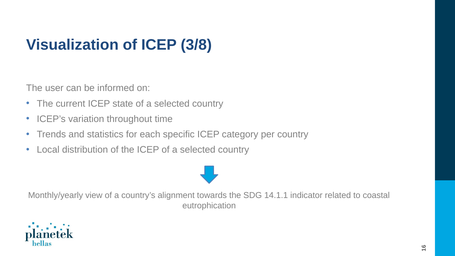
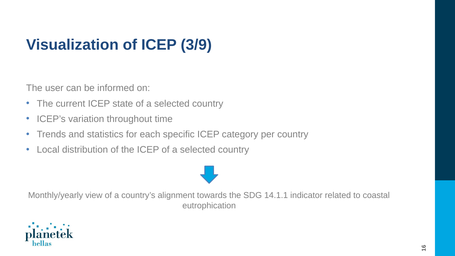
3/8: 3/8 -> 3/9 (196, 45)
